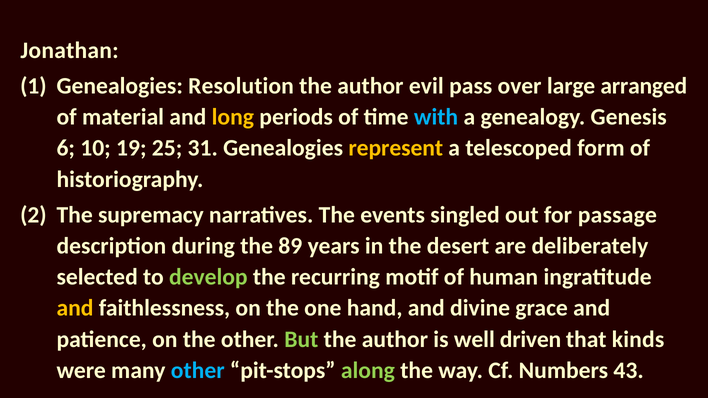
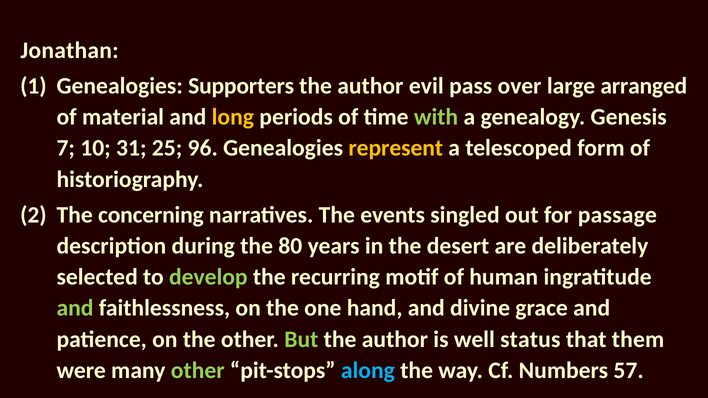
Resolution: Resolution -> Supporters (241, 86)
with colour: light blue -> light green (436, 117)
6: 6 -> 7 (66, 148)
19: 19 -> 31 (131, 148)
31: 31 -> 96 (203, 148)
supremacy: supremacy -> concerning (151, 215)
89: 89 -> 80 (290, 246)
and colour: yellow -> light green (75, 308)
driven: driven -> status (530, 340)
kinds: kinds -> them (638, 340)
other colour: light blue -> light green (198, 371)
along colour: light green -> light blue (368, 371)
43: 43 -> 57 (629, 371)
